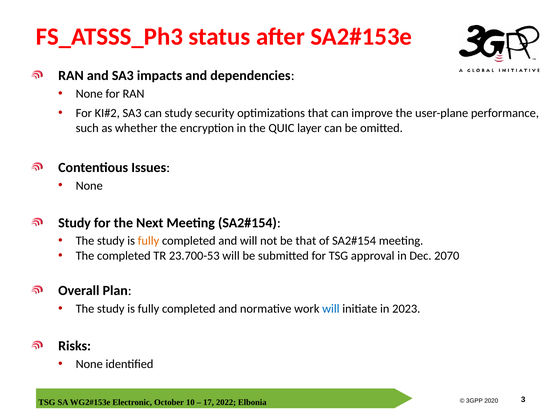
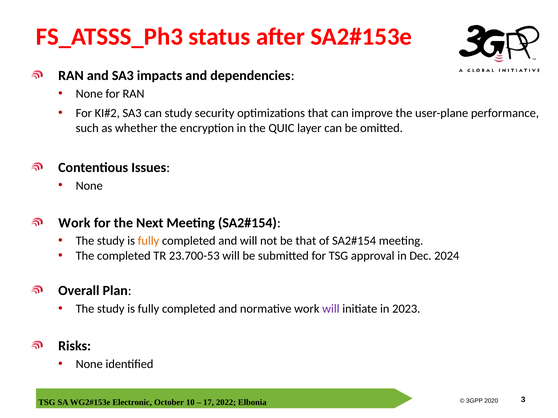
Study: Study -> Work (74, 223)
2070: 2070 -> 2024 (447, 256)
will colour: blue -> purple (331, 309)
